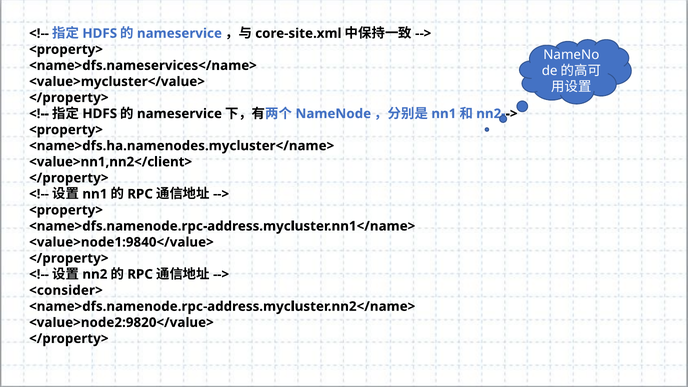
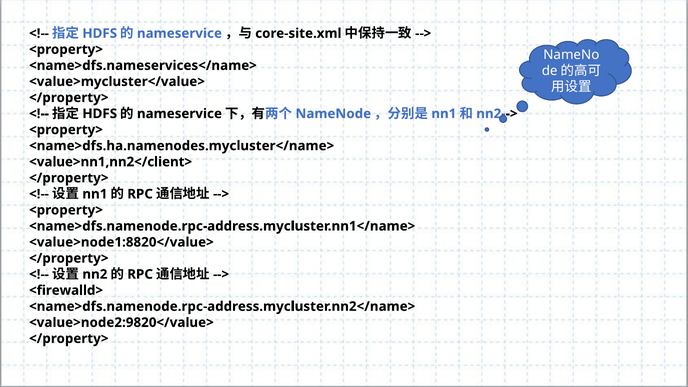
<value>node1:9840</value>: <value>node1:9840</value> -> <value>node1:8820</value> (121, 242)
<consider>: <consider> -> <firewalld> (66, 290)
